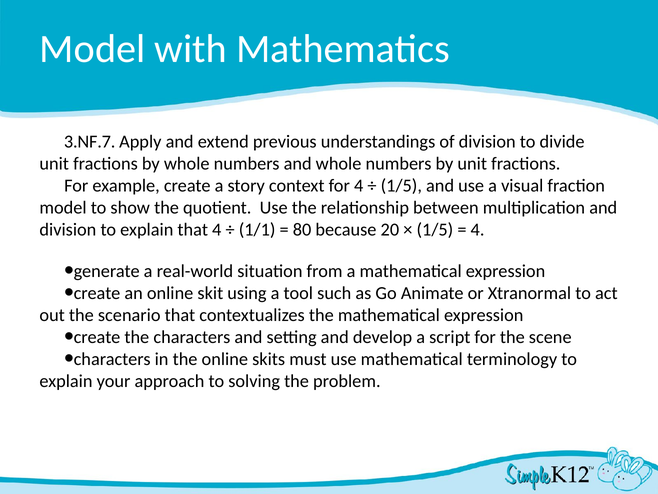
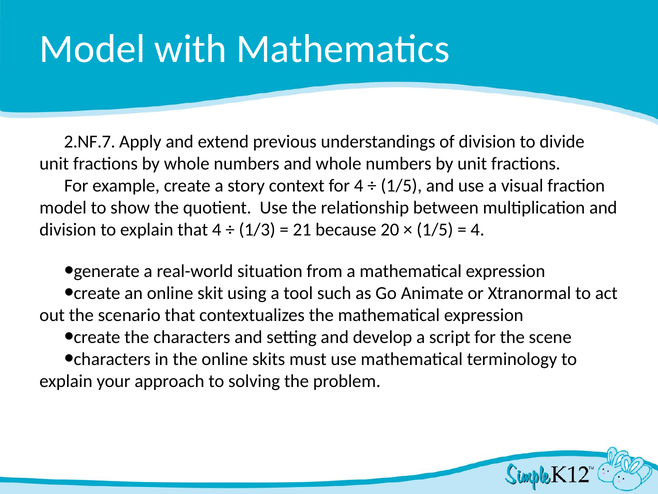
3.NF.7: 3.NF.7 -> 2.NF.7 (90, 142)
1/1: 1/1 -> 1/3 (257, 229)
80: 80 -> 21 (302, 229)
